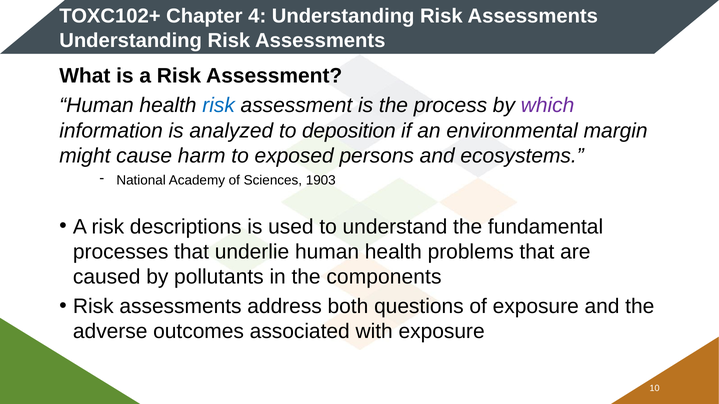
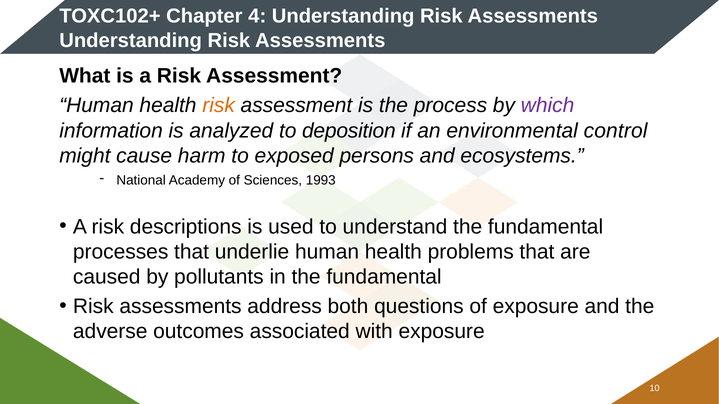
risk colour: blue -> orange (219, 106)
margin: margin -> control (616, 131)
1903: 1903 -> 1993 (321, 181)
in the components: components -> fundamental (384, 277)
